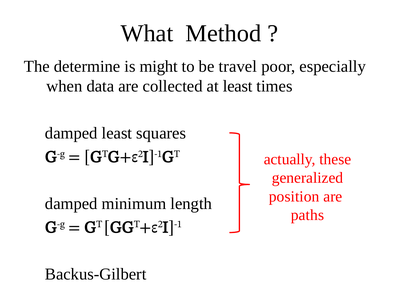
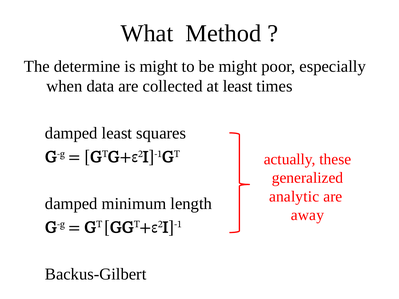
be travel: travel -> might (238, 66)
position: position -> analytic (294, 197)
paths: paths -> away (307, 215)
